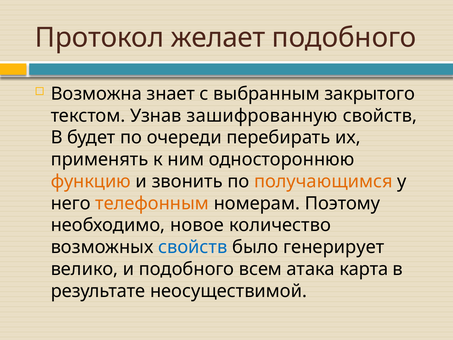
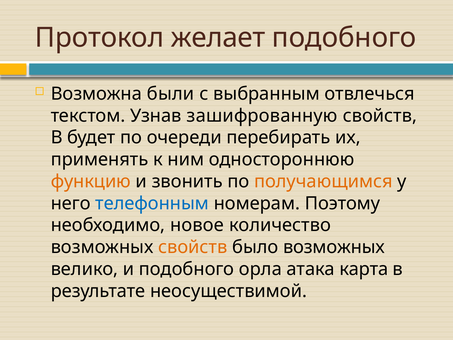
знает: знает -> были (171, 94)
закрытого: закрытого -> отвлечься (370, 94)
телефонным colour: orange -> blue (152, 203)
свойств colour: blue -> orange (193, 247)
было генерирует: генерирует -> возможных (334, 247)
всем: всем -> орла (260, 269)
